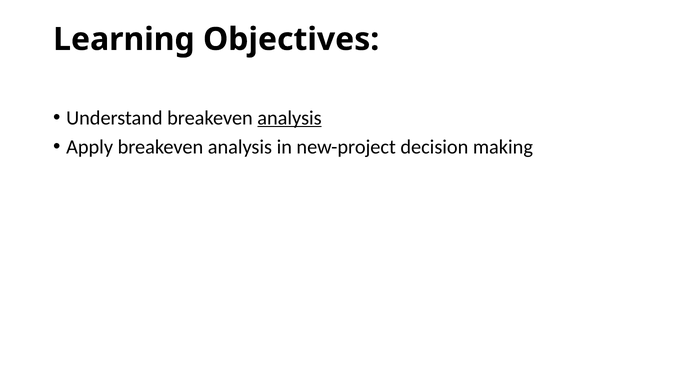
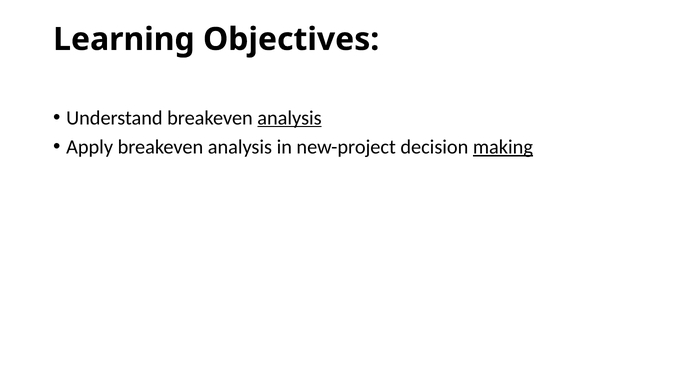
making underline: none -> present (503, 147)
